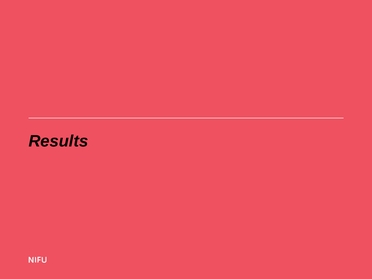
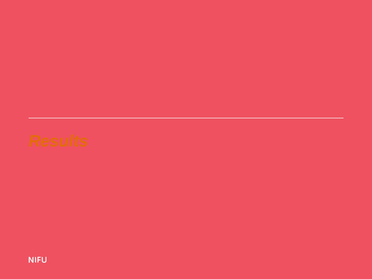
Results colour: black -> orange (58, 141)
